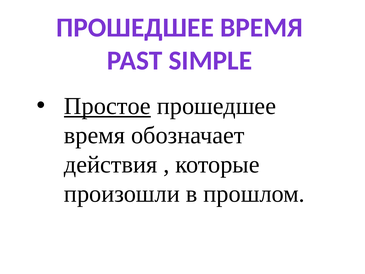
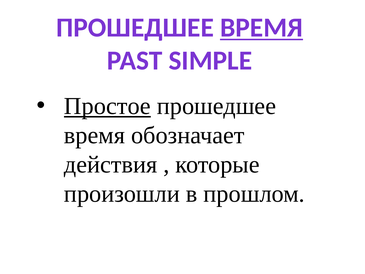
ВРЕМЯ underline: none -> present (262, 28)
